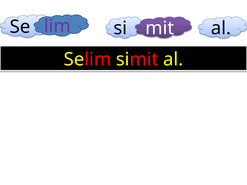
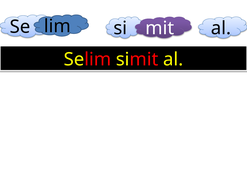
lim colour: purple -> black (57, 26)
